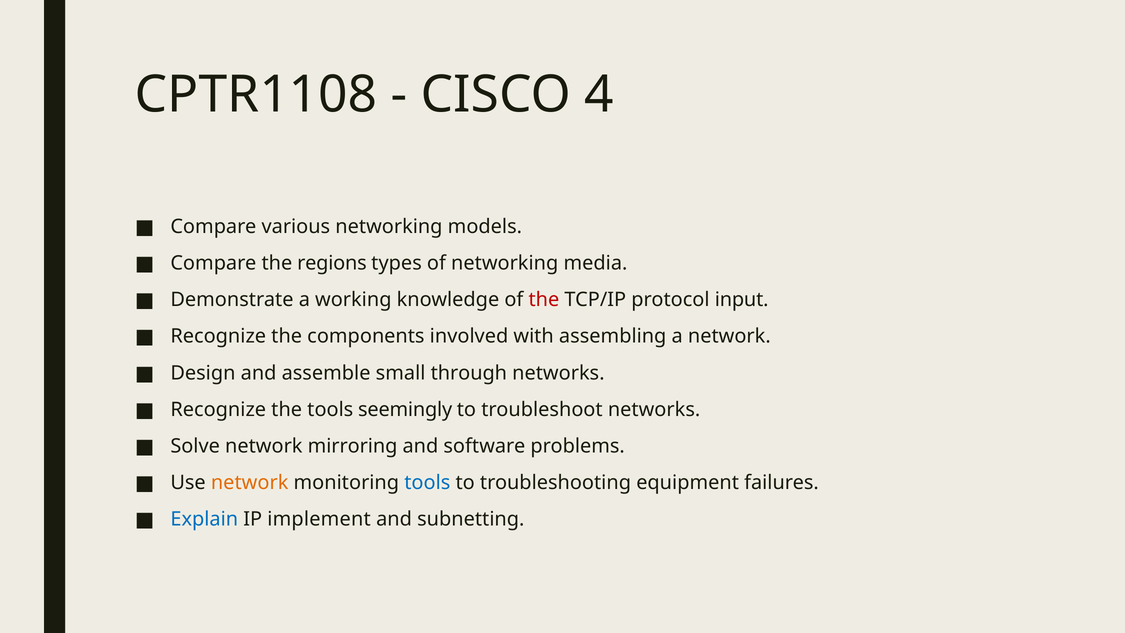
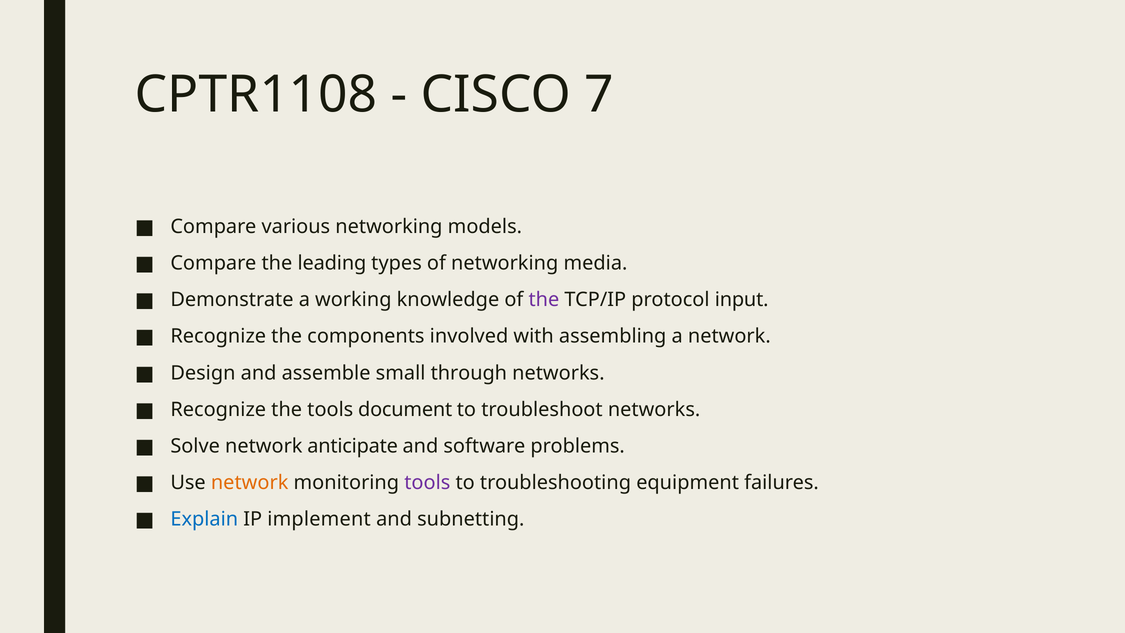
4: 4 -> 7 (599, 95)
regions: regions -> leading (332, 263)
the colour: red -> purple (544, 300)
seemingly: seemingly -> document (405, 409)
mirroring: mirroring -> anticipate (353, 446)
tools colour: blue -> purple (427, 483)
